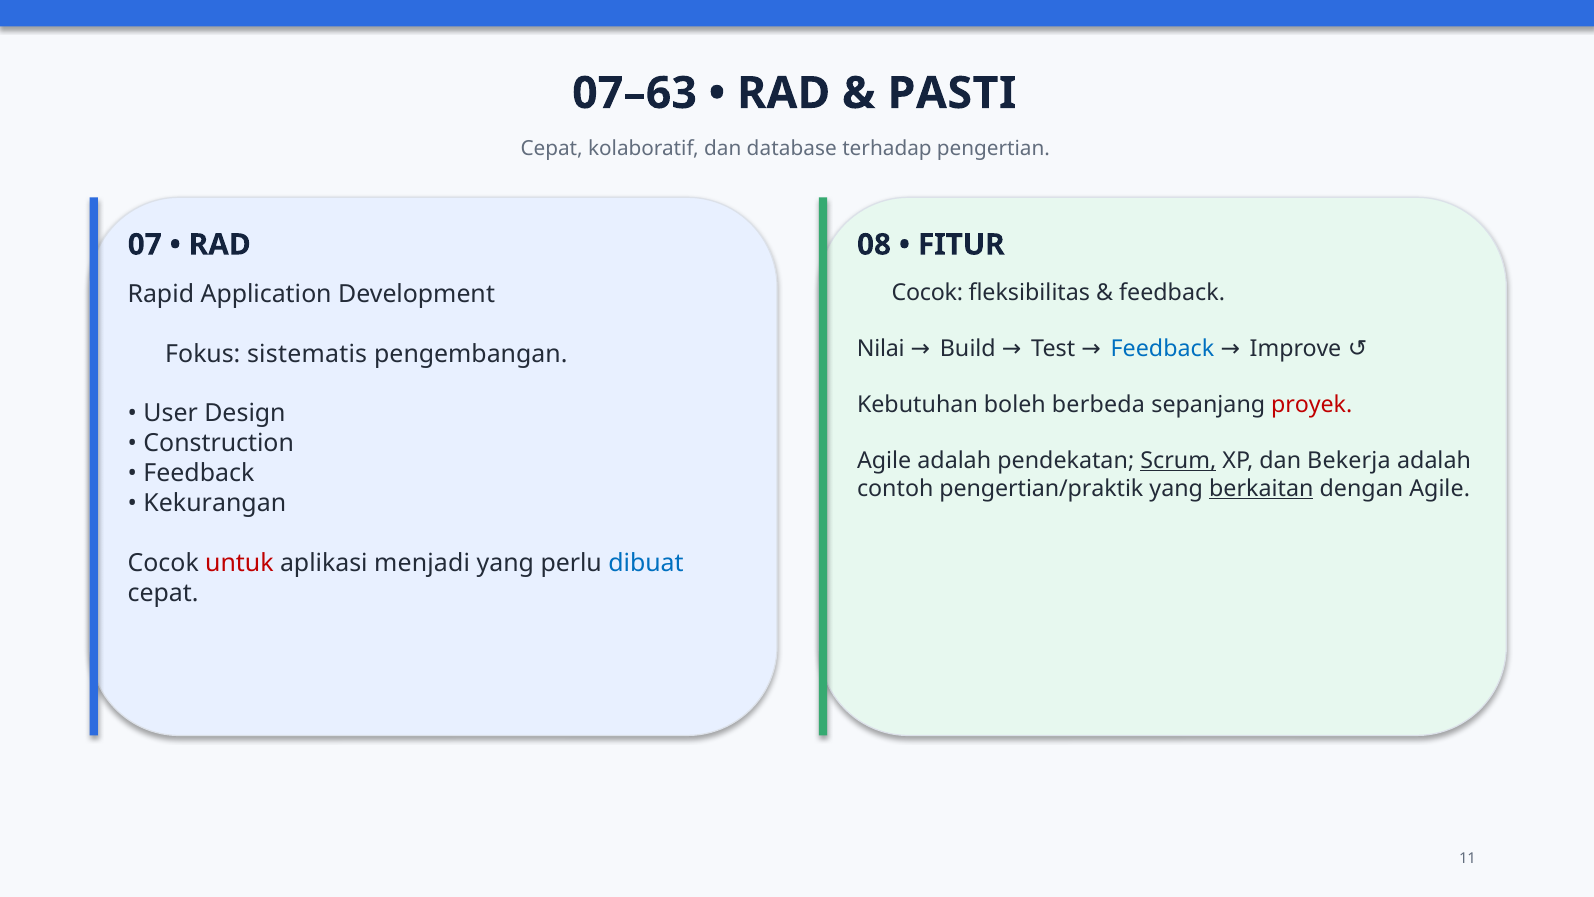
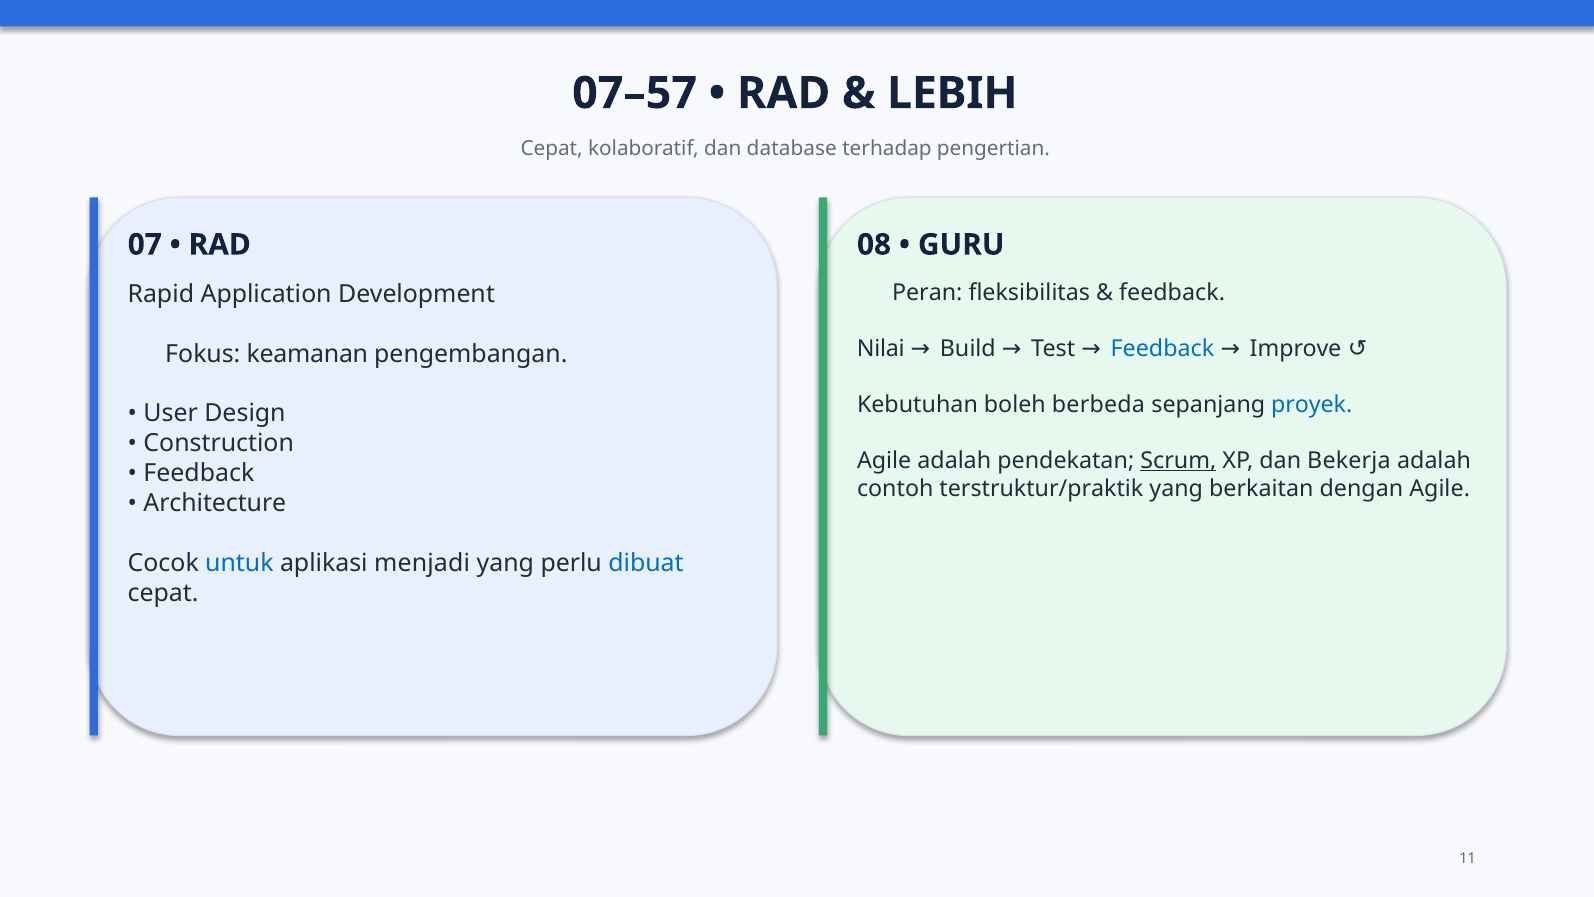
07–63: 07–63 -> 07–57 (635, 93)
PASTI: PASTI -> LEBIH (952, 93)
FITUR: FITUR -> GURU (961, 245)
Cocok: Cocok -> Peran (927, 293)
sistematis: sistematis -> keamanan (307, 354)
proyek colour: red -> blue (1312, 404)
pengertian/praktik: pengertian/praktik -> terstruktur/praktik (1041, 488)
berkaitan underline: present -> none (1261, 488)
Kekurangan: Kekurangan -> Architecture (215, 503)
untuk colour: red -> blue (239, 563)
